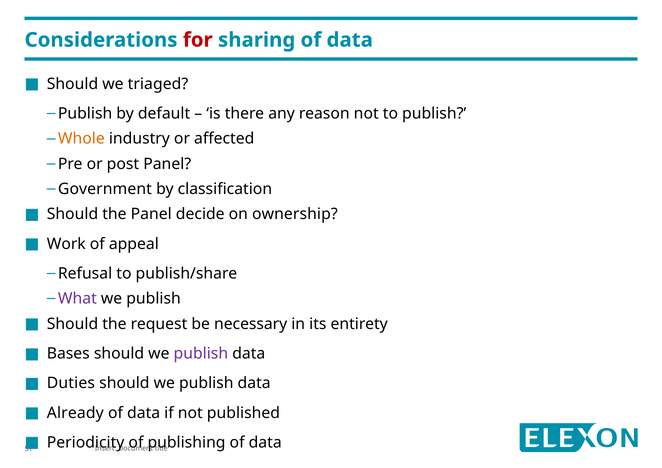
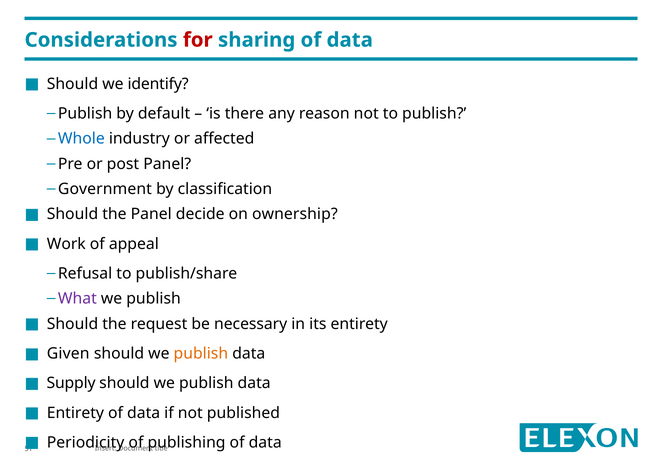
triaged: triaged -> identify (158, 84)
Whole colour: orange -> blue (81, 139)
Bases: Bases -> Given (68, 354)
publish colour: purple -> orange (201, 354)
Duties: Duties -> Supply (71, 383)
Already: Already -> Entirety (75, 413)
